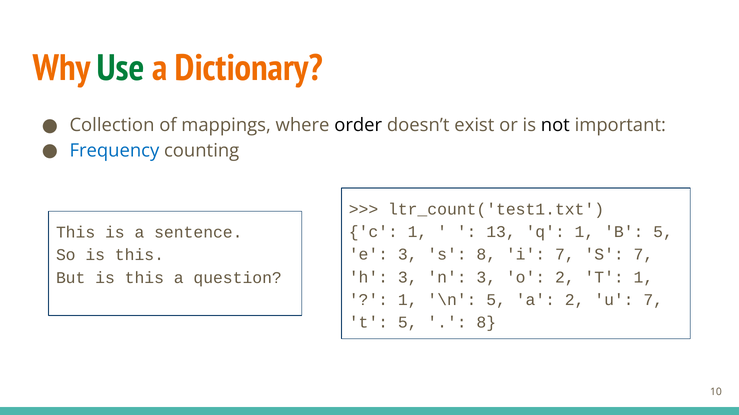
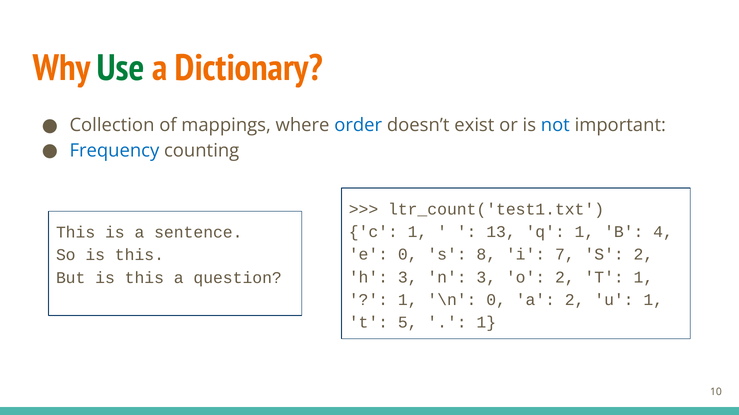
order colour: black -> blue (358, 125)
not colour: black -> blue (555, 125)
B 5: 5 -> 4 (663, 232)
e 3: 3 -> 0 (408, 255)
S 7: 7 -> 2 (643, 255)
\n 5: 5 -> 0 (496, 300)
u 7: 7 -> 1 (653, 300)
8: 8 -> 1 (486, 323)
